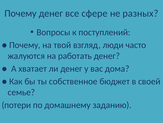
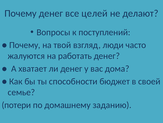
сфере: сфере -> целей (95, 13)
разных: разных -> делают (140, 13)
собственное: собственное -> способности (73, 81)
